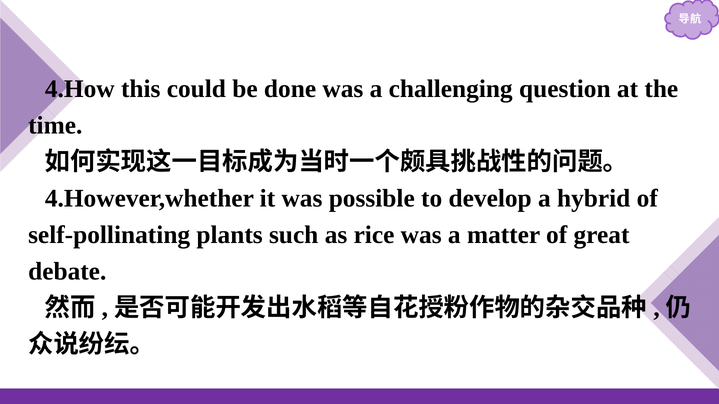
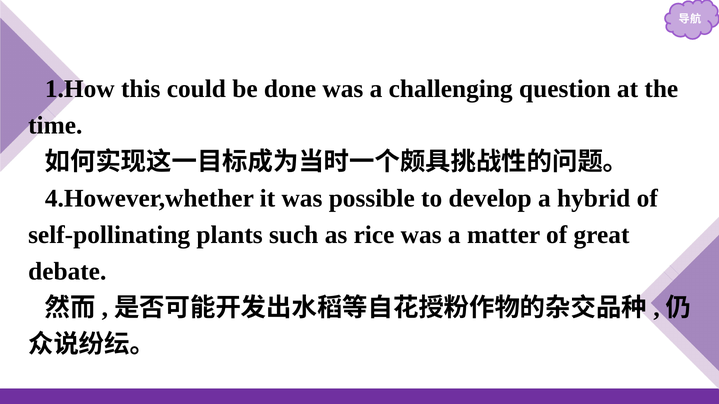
4.How: 4.How -> 1.How (80, 89)
